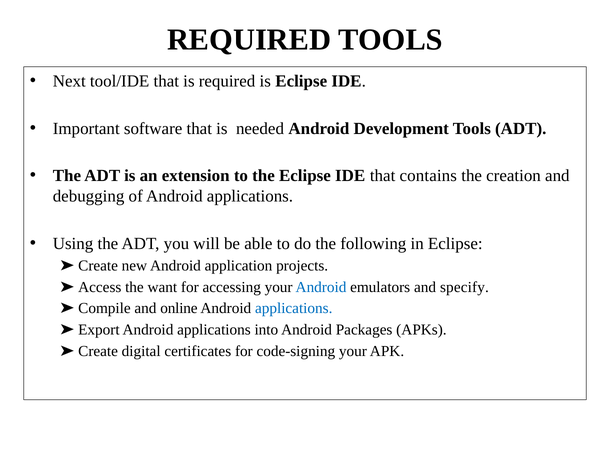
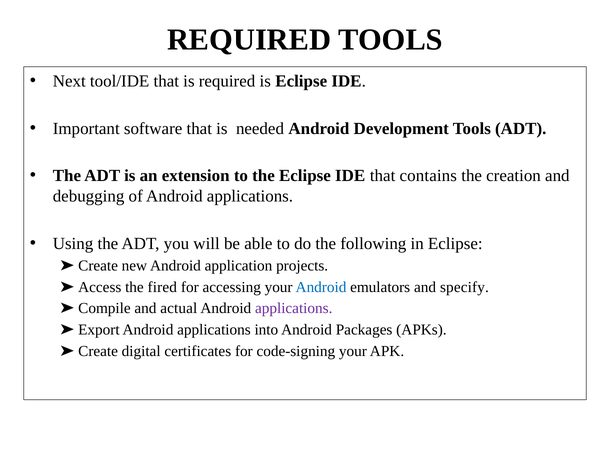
want: want -> fired (162, 287)
online: online -> actual (179, 309)
applications colour: blue -> purple (294, 309)
